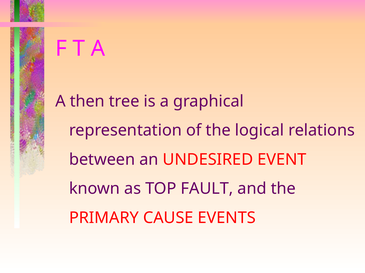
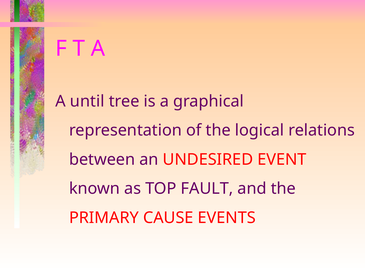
then: then -> until (87, 102)
